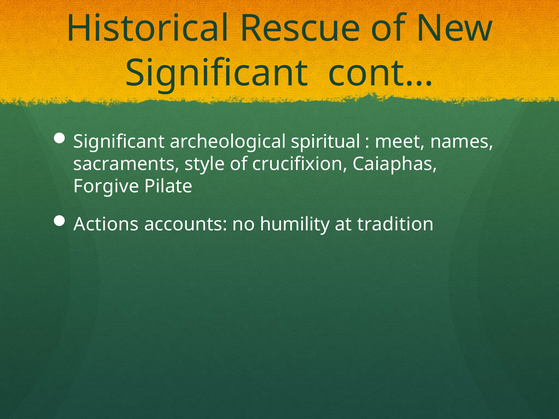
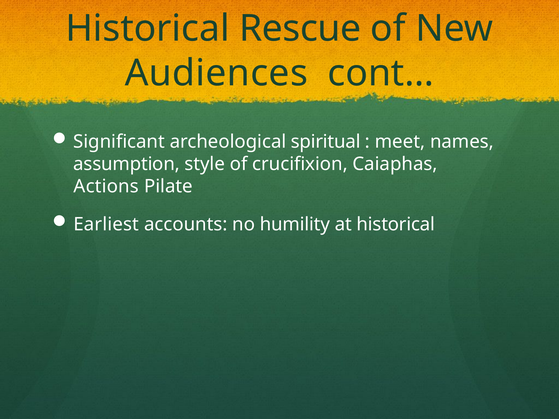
Significant: Significant -> Audiences (216, 73)
sacraments: sacraments -> assumption (127, 164)
Forgive: Forgive -> Actions (106, 187)
Actions: Actions -> Earliest (106, 224)
at tradition: tradition -> historical (396, 224)
